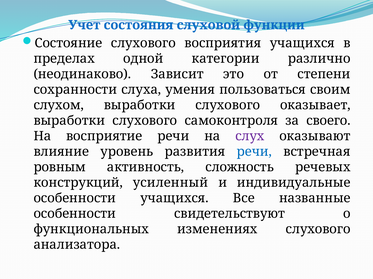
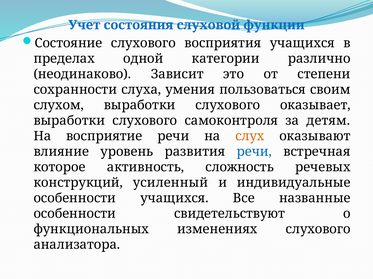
своего: своего -> детям (328, 121)
слух colour: purple -> orange (250, 137)
ровным: ровным -> которое (60, 168)
